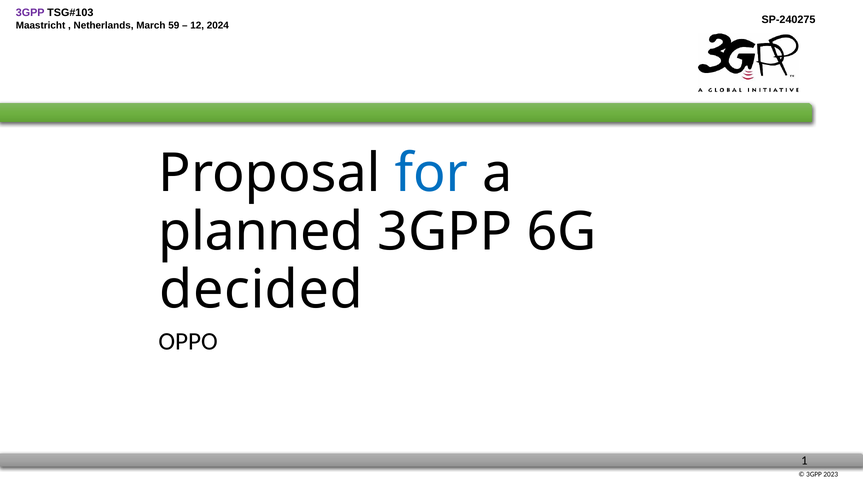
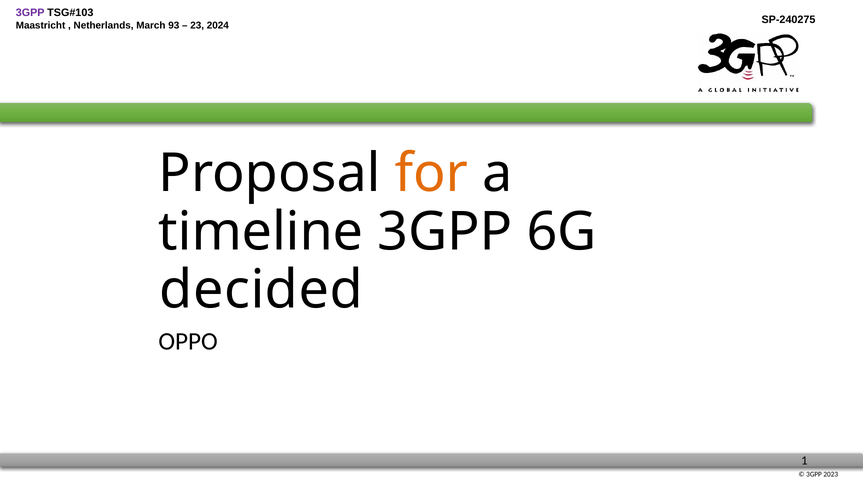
59: 59 -> 93 (174, 25)
12: 12 -> 23 (197, 25)
for colour: blue -> orange (431, 174)
planned: planned -> timeline (261, 232)
